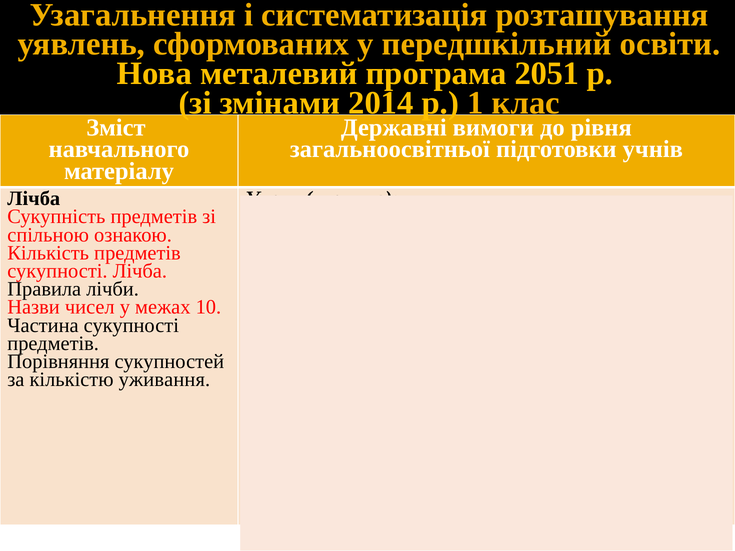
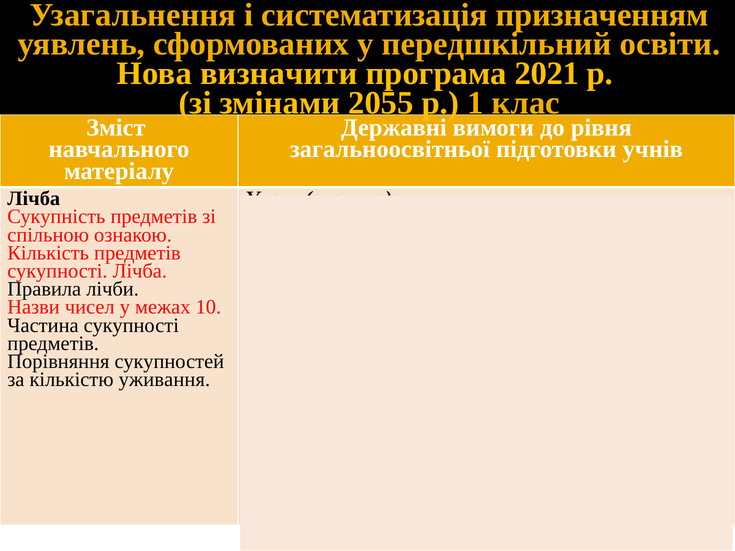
розташування: розташування -> призначенням (602, 15)
металевий: металевий -> визначити (279, 74)
2051: 2051 -> 2021 (547, 74)
2014: 2014 -> 2055 (381, 103)
